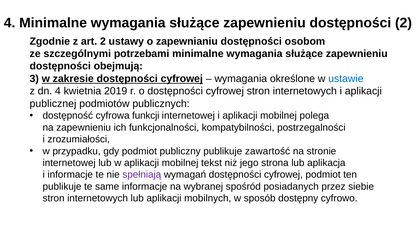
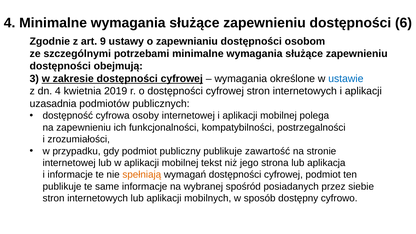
dostępności 2: 2 -> 6 (404, 23)
art 2: 2 -> 9 (103, 41)
publicznej: publicznej -> uzasadnia (53, 104)
funkcji: funkcji -> osoby (146, 116)
spełniają colour: purple -> orange (142, 175)
